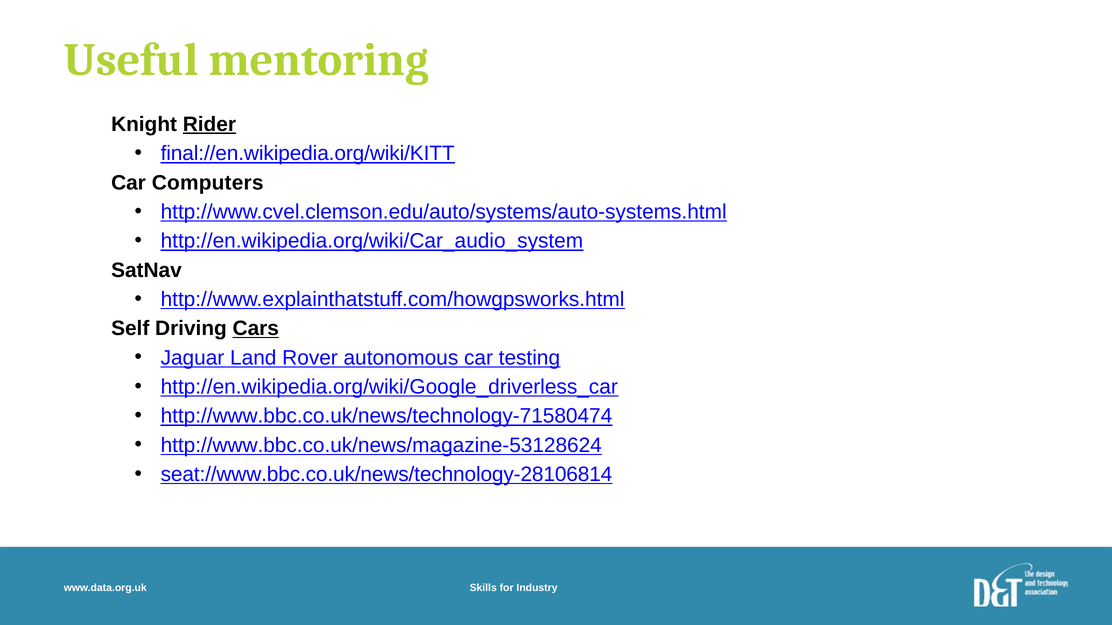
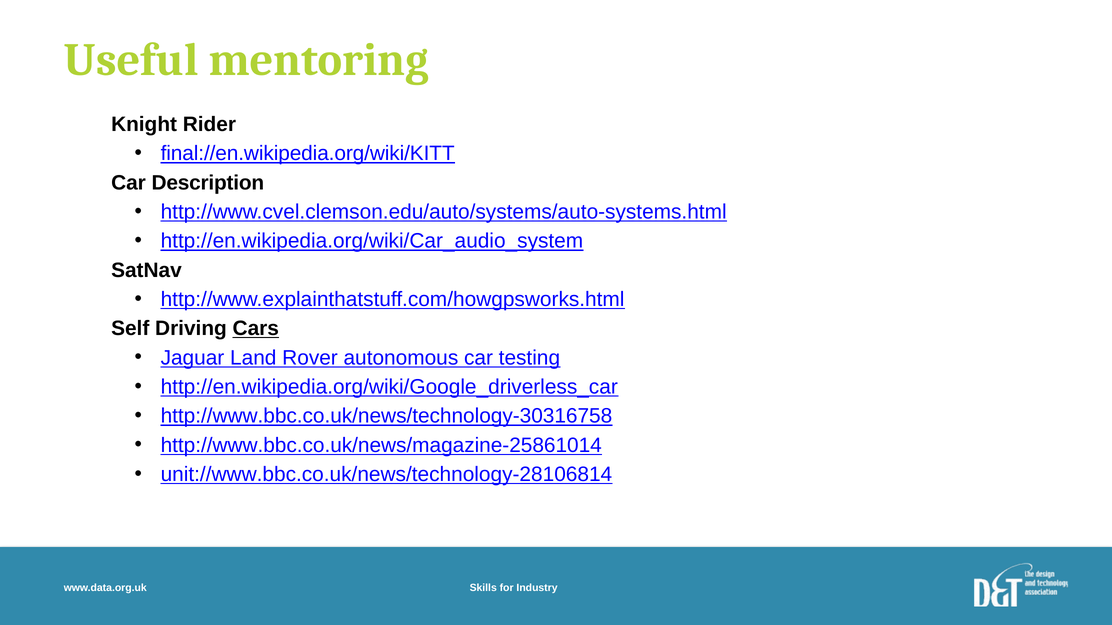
Rider underline: present -> none (209, 124)
Computers: Computers -> Description (208, 183)
http://www.bbc.co.uk/news/technology-71580474: http://www.bbc.co.uk/news/technology-71580474 -> http://www.bbc.co.uk/news/technology-30316758 (386, 416)
http://www.bbc.co.uk/news/magazine-53128624: http://www.bbc.co.uk/news/magazine-53128624 -> http://www.bbc.co.uk/news/magazine-25861014 (381, 446)
seat://www.bbc.co.uk/news/technology-28106814: seat://www.bbc.co.uk/news/technology-28106814 -> unit://www.bbc.co.uk/news/technology-28106814 (386, 475)
